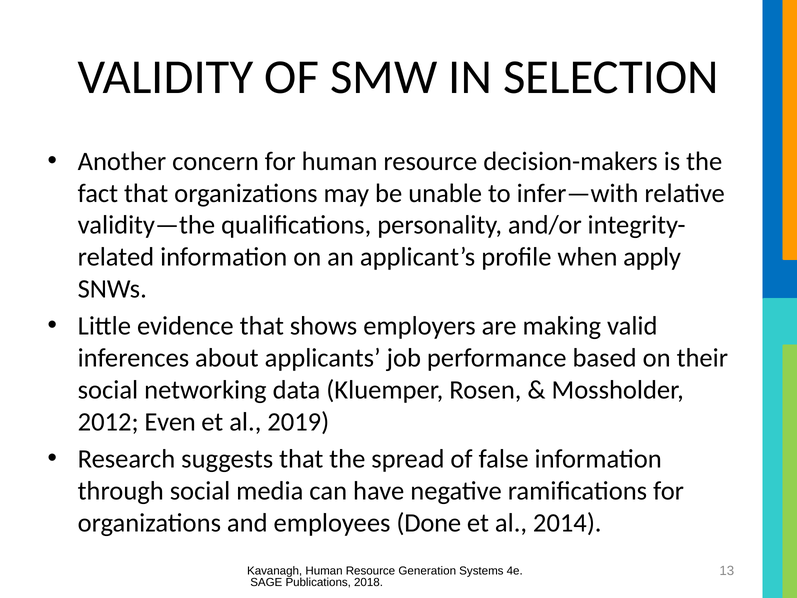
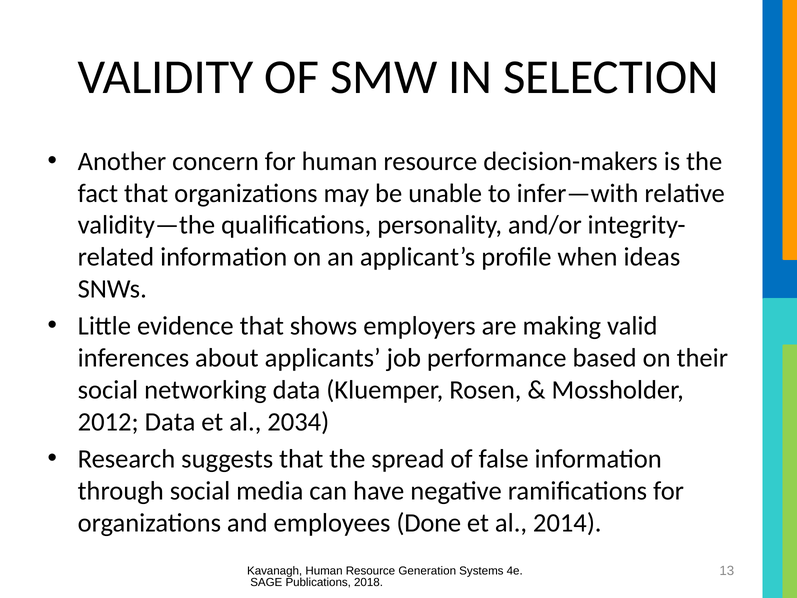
apply: apply -> ideas (652, 257)
2012 Even: Even -> Data (170, 422)
2019: 2019 -> 2034 (298, 422)
